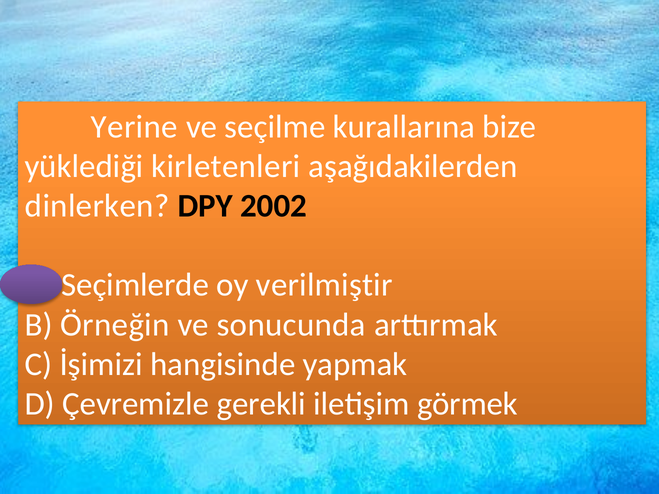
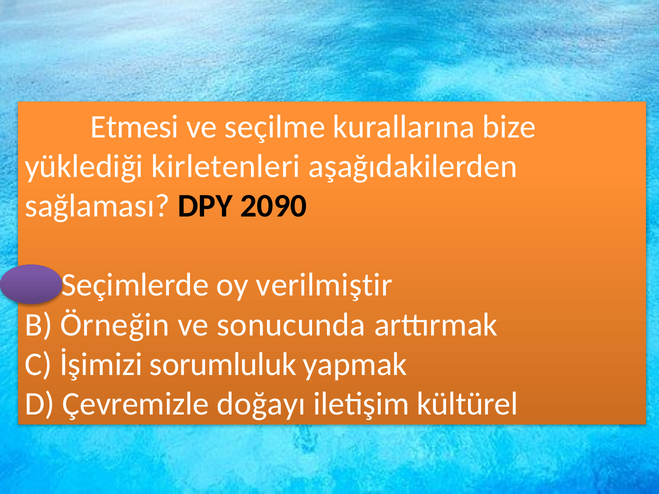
Yerine: Yerine -> Etmesi (135, 127)
dinlerken: dinlerken -> sağlaması (97, 206)
2002: 2002 -> 2090 (274, 206)
hangisinde: hangisinde -> sorumluluk (223, 364)
gerekli: gerekli -> doğayı (261, 404)
görmek: görmek -> kültürel (467, 404)
